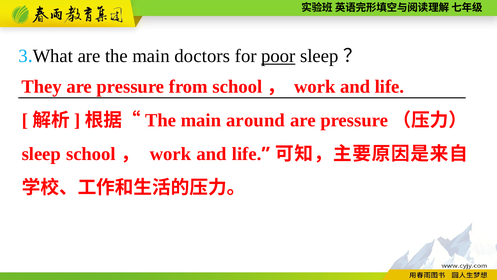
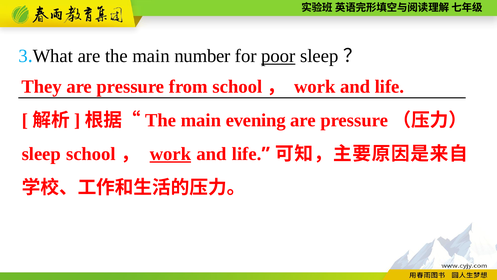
doctors: doctors -> number (202, 56)
around: around -> evening (256, 120)
work underline: none -> present (170, 154)
